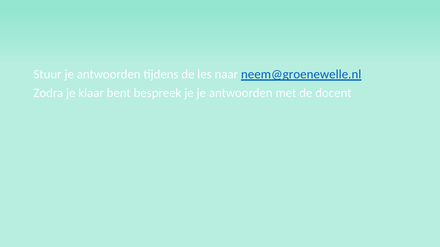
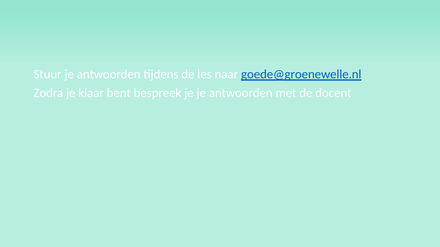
neem@groenewelle.nl: neem@groenewelle.nl -> goede@groenewelle.nl (301, 75)
